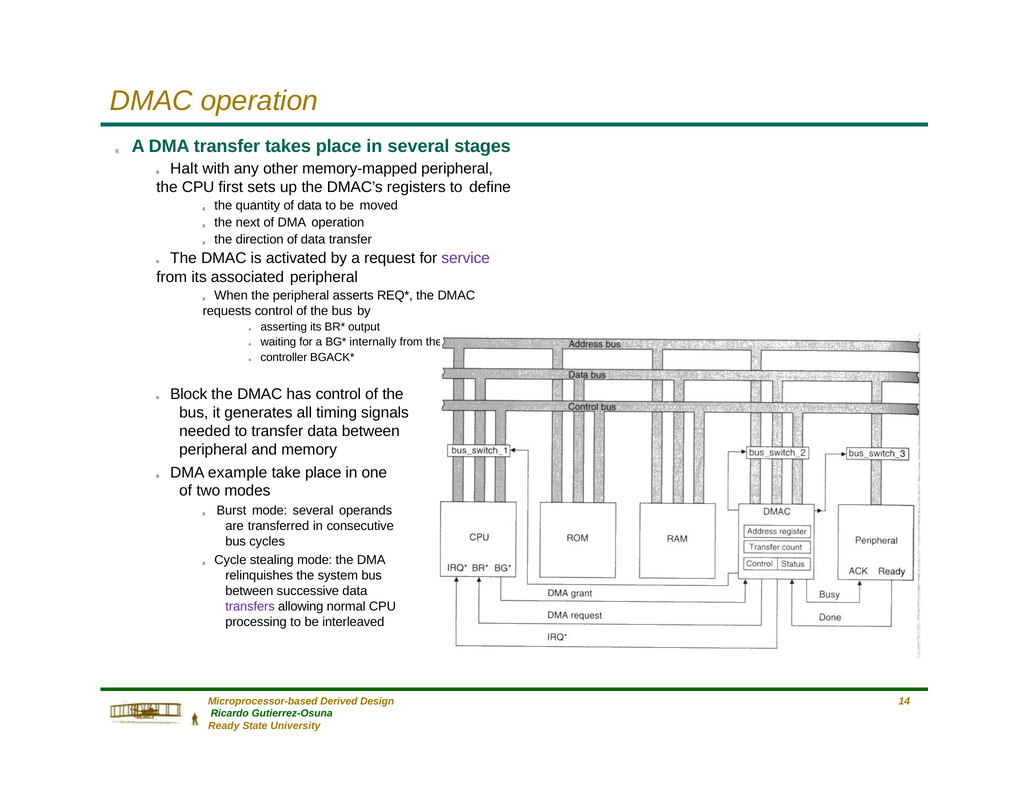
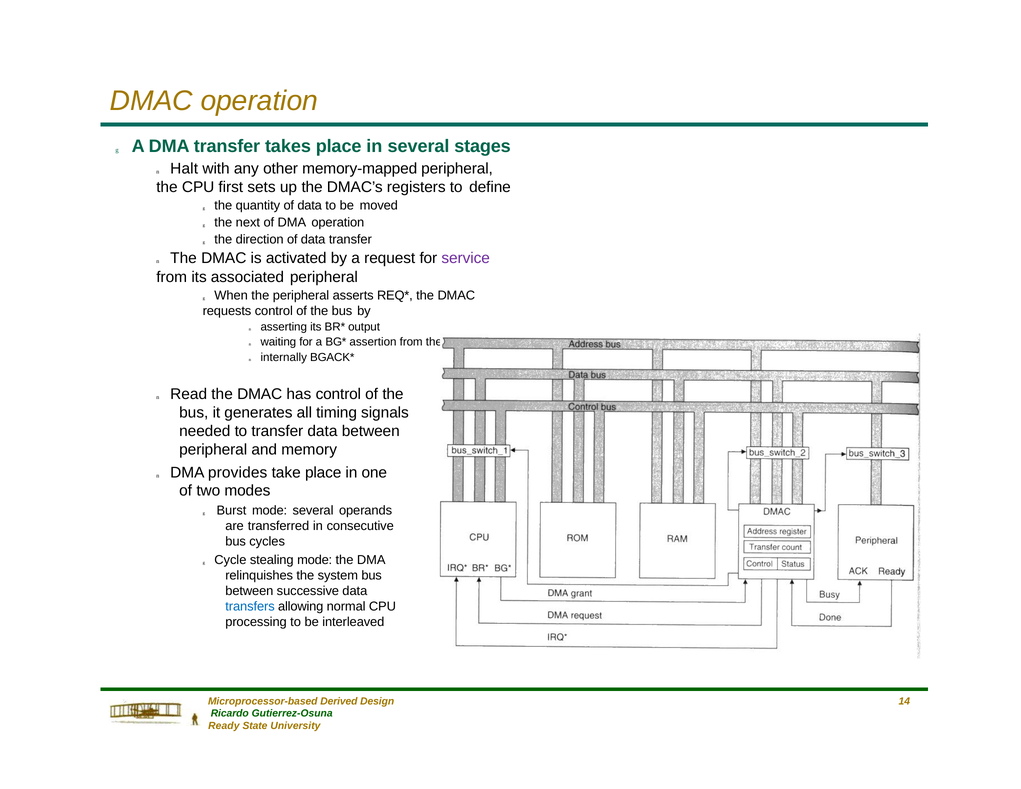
internally: internally -> assertion (373, 342)
controller: controller -> internally (284, 357)
Block: Block -> Read (189, 394)
example: example -> provides (238, 473)
transfers colour: purple -> blue (250, 606)
